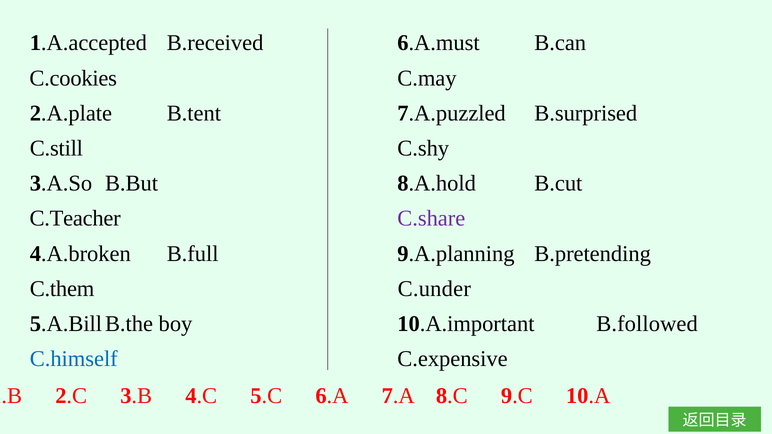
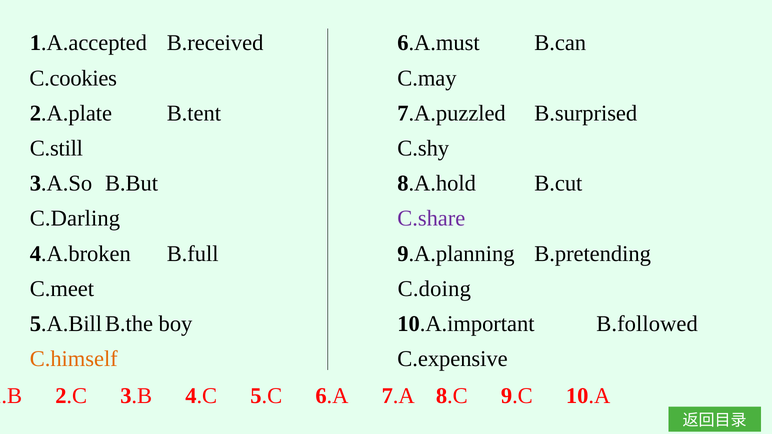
C.Teacher: C.Teacher -> C.Darling (75, 219)
C.them: C.them -> C.meet (62, 289)
C.under: C.under -> C.doing (434, 289)
C.himself colour: blue -> orange (74, 359)
